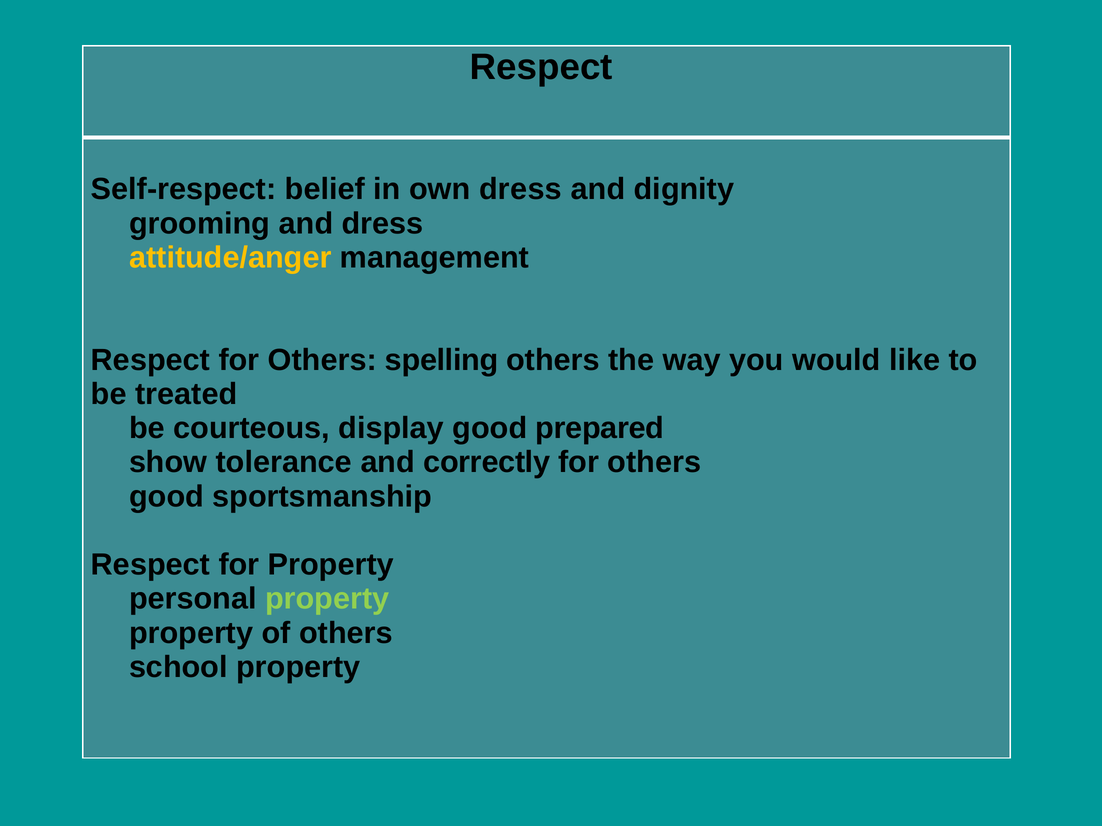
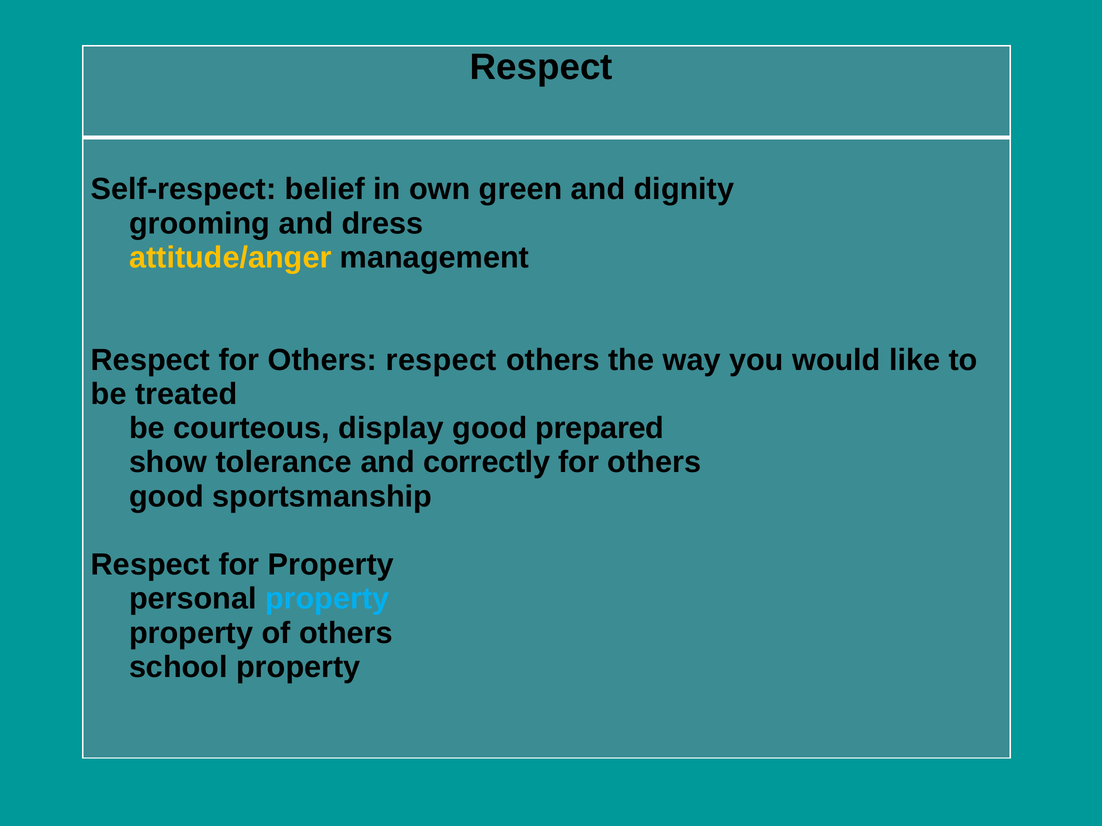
own dress: dress -> green (521, 189)
Others spelling: spelling -> respect (441, 360)
property colour: light green -> light blue (327, 599)
